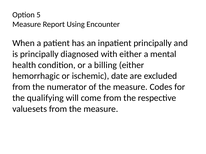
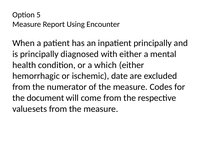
billing: billing -> which (106, 65)
qualifying: qualifying -> document (45, 98)
